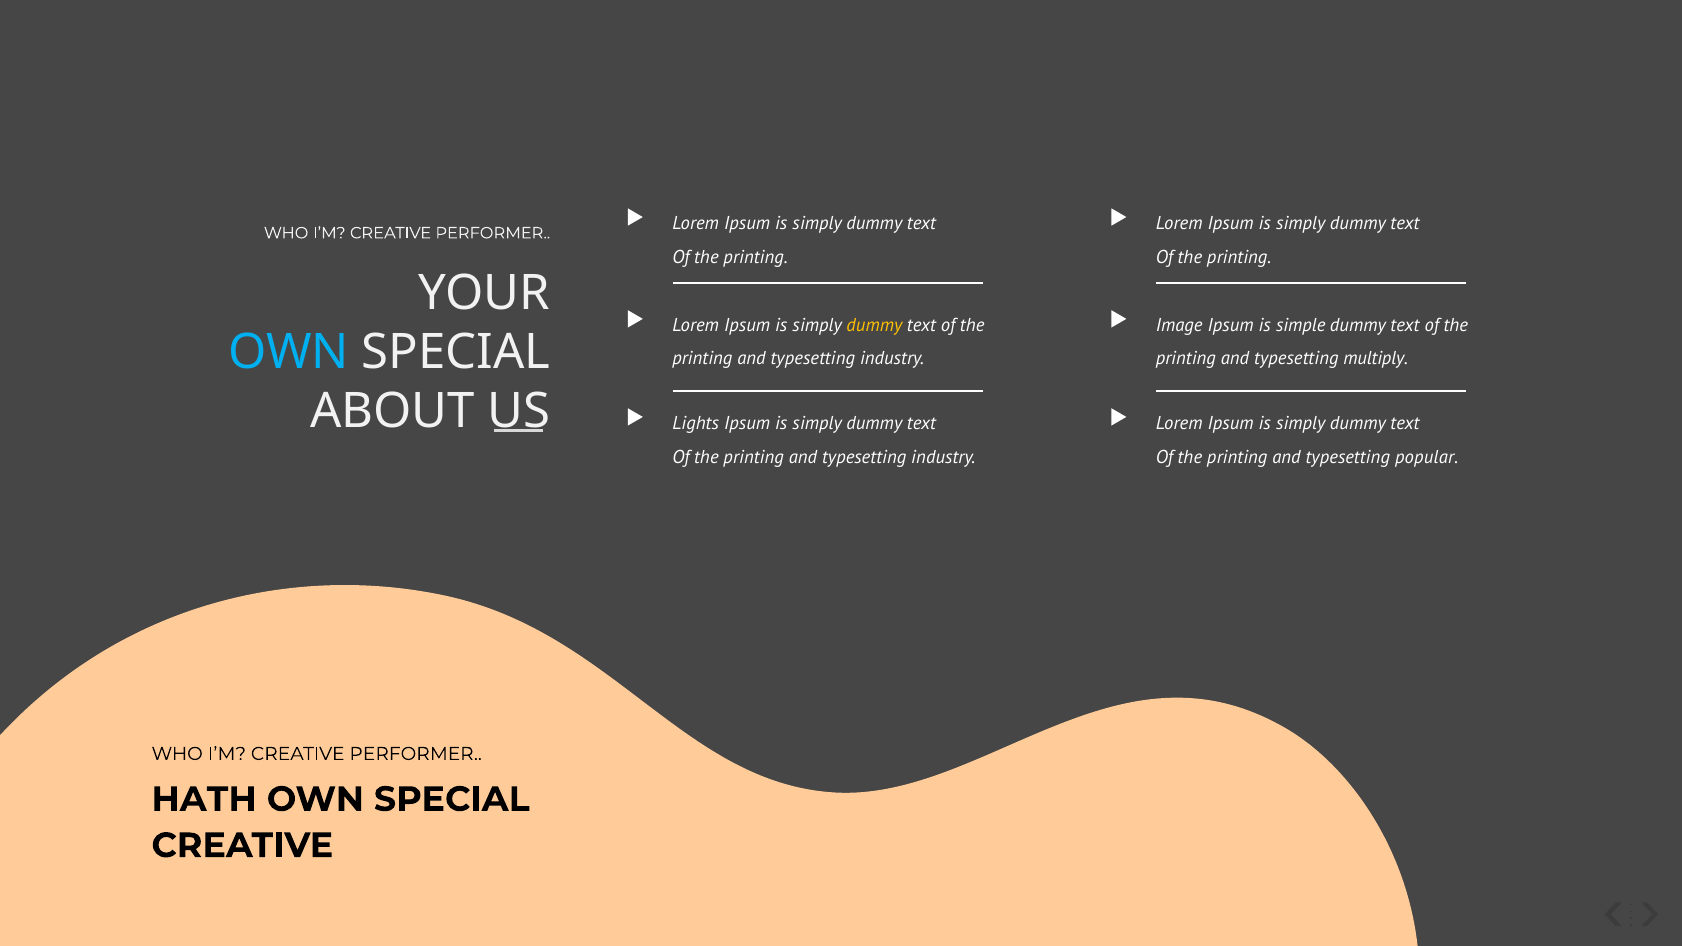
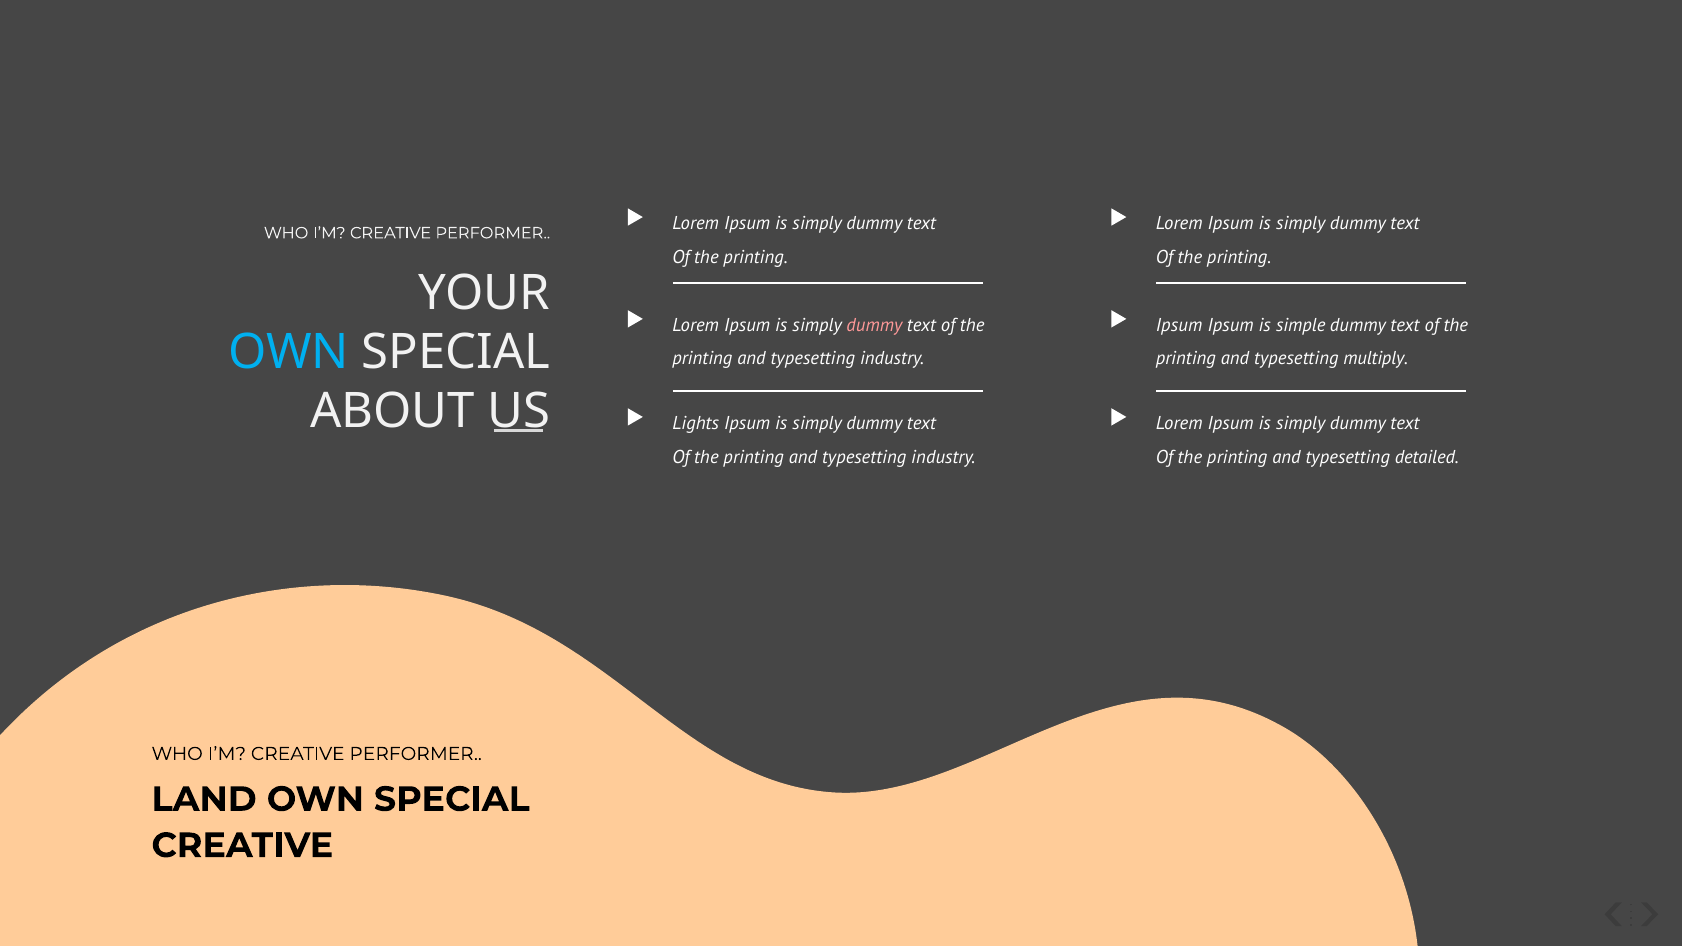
dummy colour: yellow -> pink (874, 325)
Image: Image -> Ipsum (1179, 325)
popular: popular -> detailed (1427, 457)
HATH: HATH -> LAND (204, 799)
